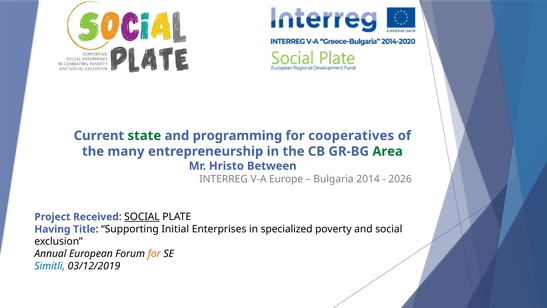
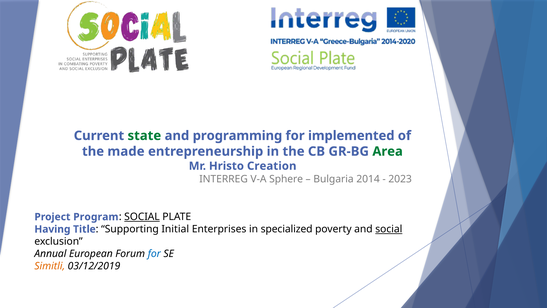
cooperatives: cooperatives -> implemented (351, 136)
many: many -> made (126, 151)
Between: Between -> Creation (272, 166)
Europe: Europe -> Sphere (286, 179)
2026: 2026 -> 2023 (400, 179)
Received: Received -> Program (96, 217)
social underline: none -> present (389, 229)
for colour: orange -> blue (154, 254)
Simitli colour: blue -> orange (50, 266)
